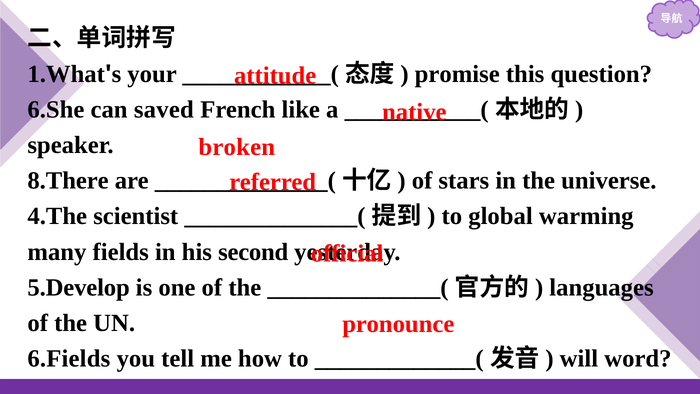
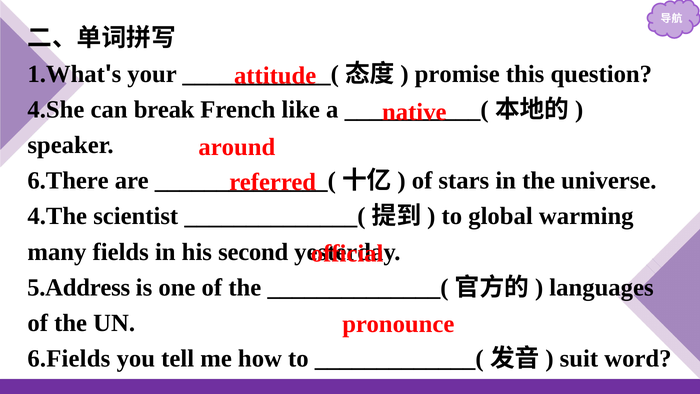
6.She: 6.She -> 4.She (56, 109)
saved: saved -> break (164, 109)
broken: broken -> around (237, 147)
8.There: 8.There -> 6.There (68, 181)
5.Develop: 5.Develop -> 5.Address (79, 287)
will: will -> suit (579, 358)
